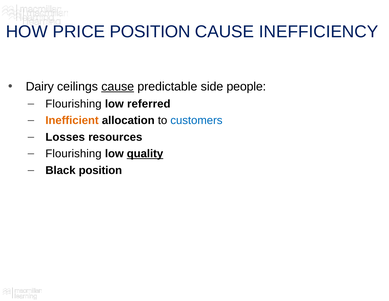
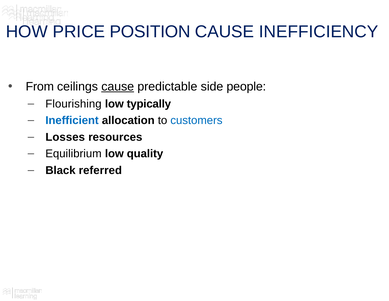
Dairy: Dairy -> From (40, 87)
referred: referred -> typically (149, 104)
Inefficient colour: orange -> blue (72, 120)
Flourishing: Flourishing -> Equilibrium (74, 153)
quality underline: present -> none (145, 153)
Black position: position -> referred (100, 170)
